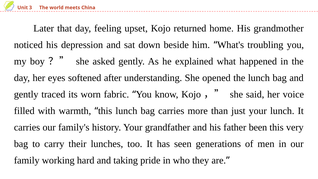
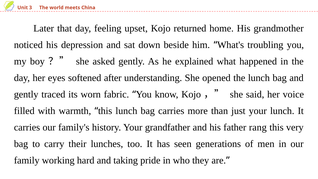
been: been -> rang (258, 127)
